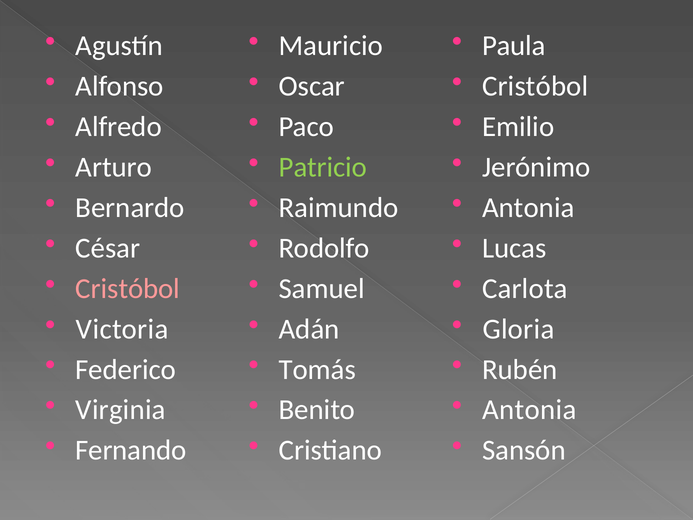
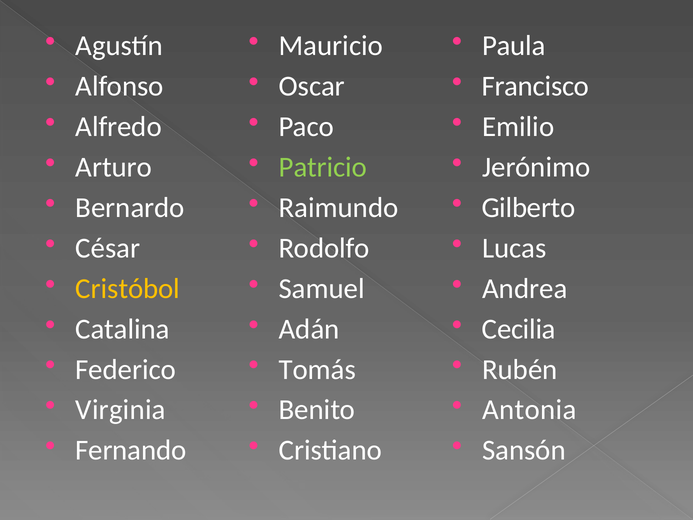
Cristóbol: Cristóbol -> Francisco (535, 86)
Antonia: Antonia -> Gilberto (528, 208)
Cristóbol colour: pink -> yellow (128, 288)
Carlota: Carlota -> Andrea (525, 288)
Victoria: Victoria -> Catalina (122, 329)
Gloria: Gloria -> Cecilia (519, 329)
